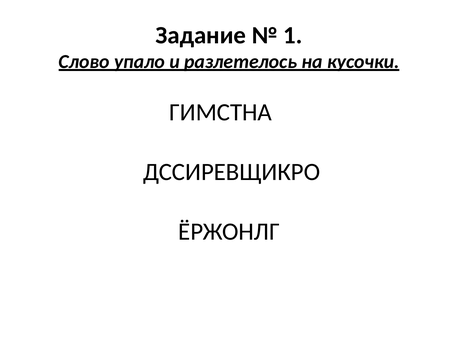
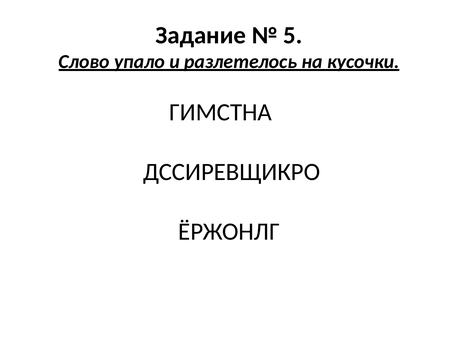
1: 1 -> 5 (293, 35)
